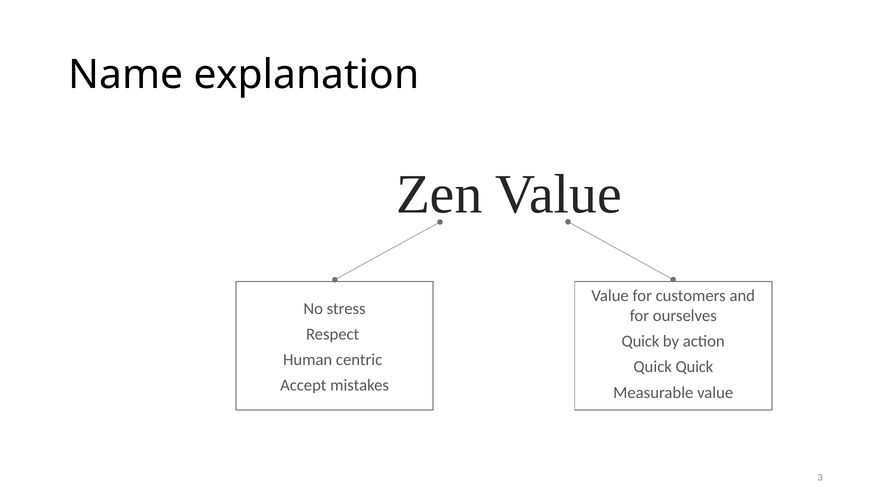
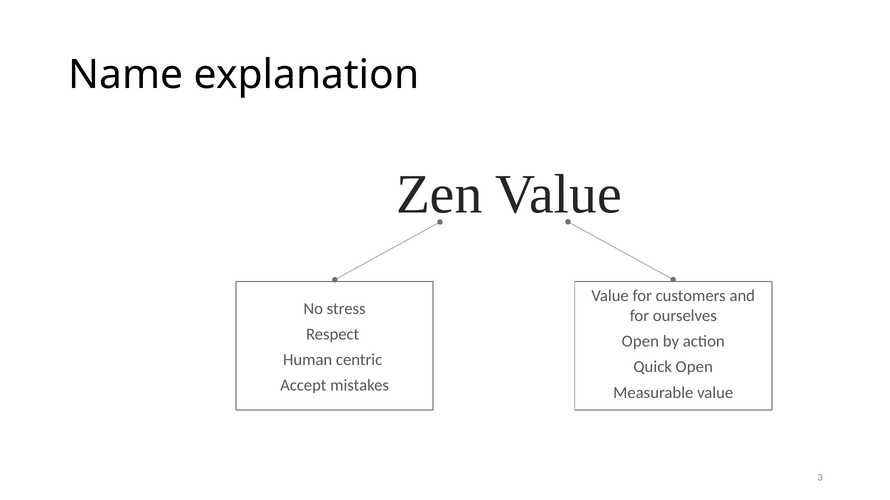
Quick: Quick -> Open (640, 342)
Quick Quick: Quick -> Open (694, 367)
